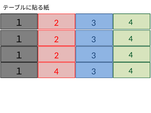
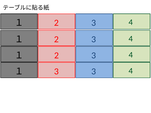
１ 4: 4 -> 3 (56, 72)
